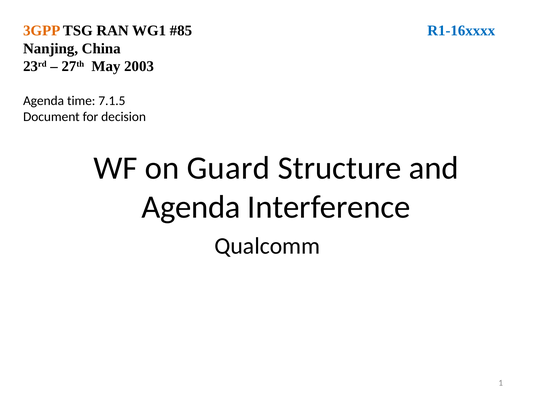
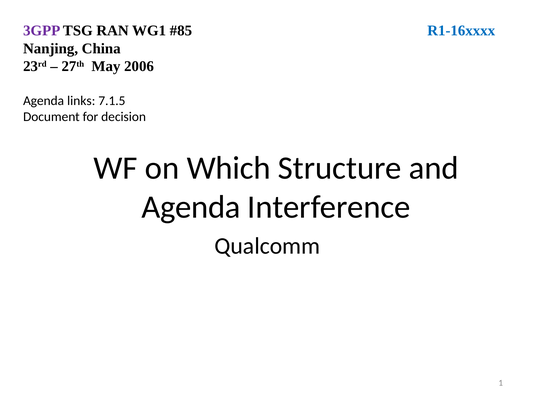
3GPP colour: orange -> purple (42, 31)
2003: 2003 -> 2006 (139, 66)
time: time -> links (81, 101)
Guard: Guard -> Which (229, 168)
